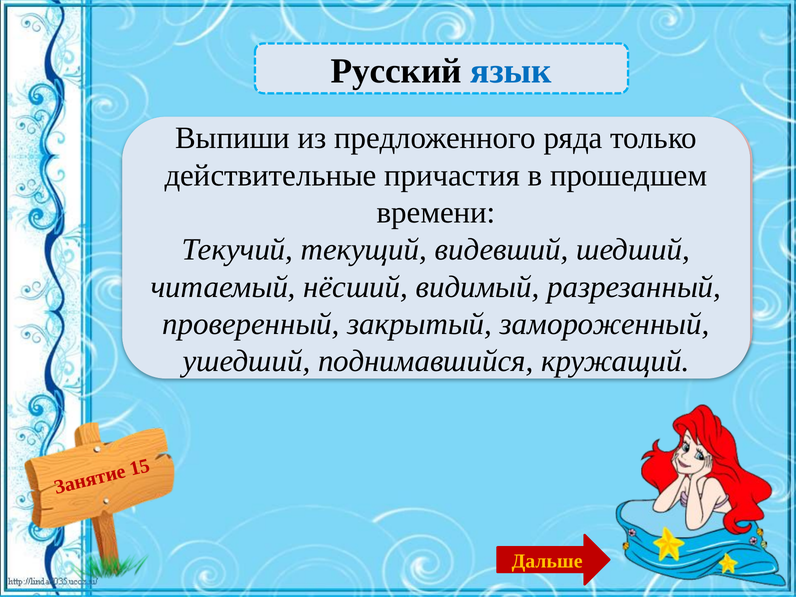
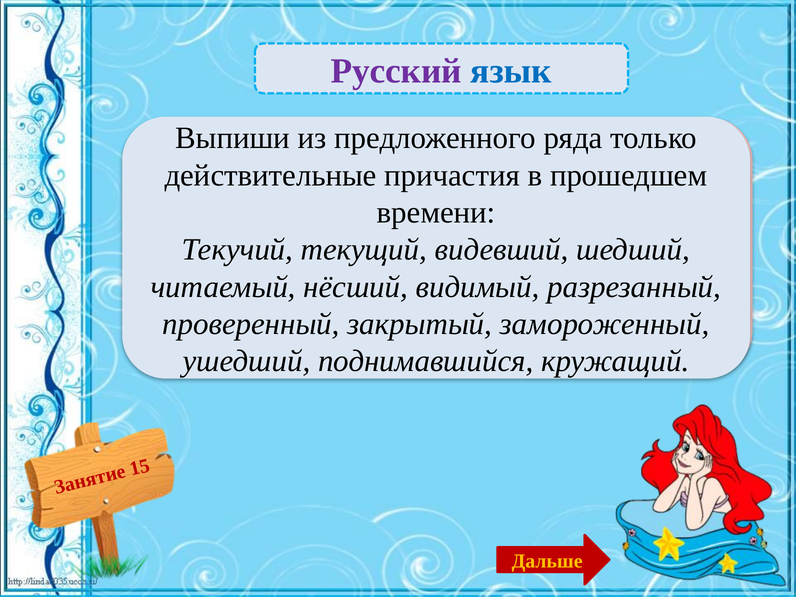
Русский colour: black -> purple (396, 71)
